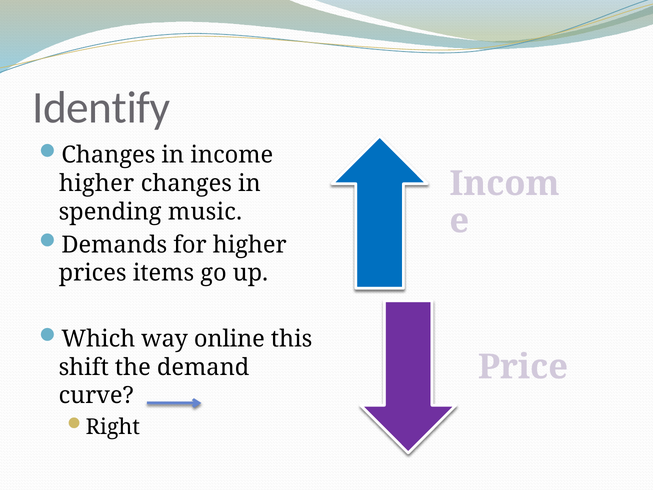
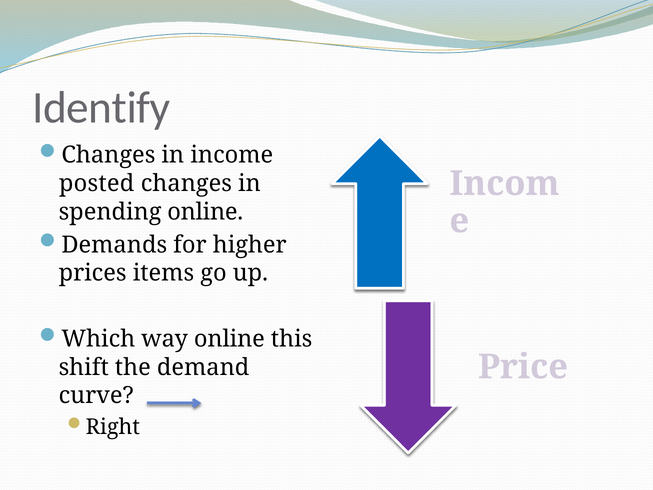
higher: higher -> posted (97, 183)
spending music: music -> online (205, 212)
